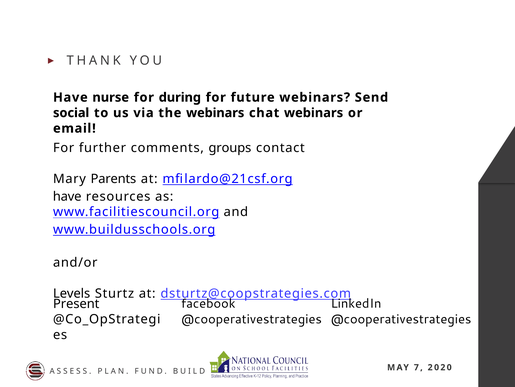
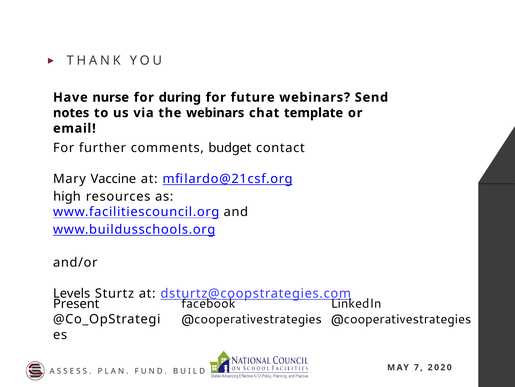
social: social -> notes (71, 113)
chat webinars: webinars -> template (314, 113)
groups: groups -> budget (230, 148)
Parents: Parents -> Vaccine (113, 179)
have: have -> high (67, 196)
